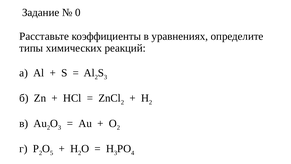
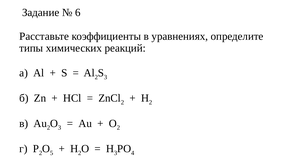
0: 0 -> 6 (78, 13)
